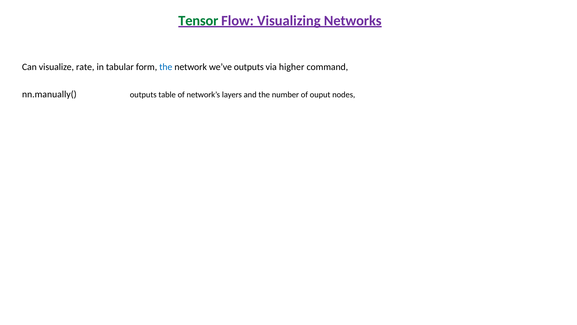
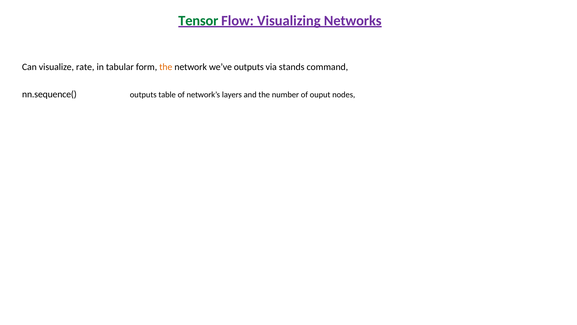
the colour: blue -> orange (166, 67)
higher: higher -> stands (292, 67)
nn.manually(: nn.manually( -> nn.sequence( (49, 94)
